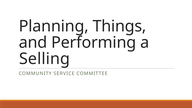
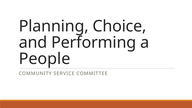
Things: Things -> Choice (119, 26)
Selling: Selling -> People (45, 59)
